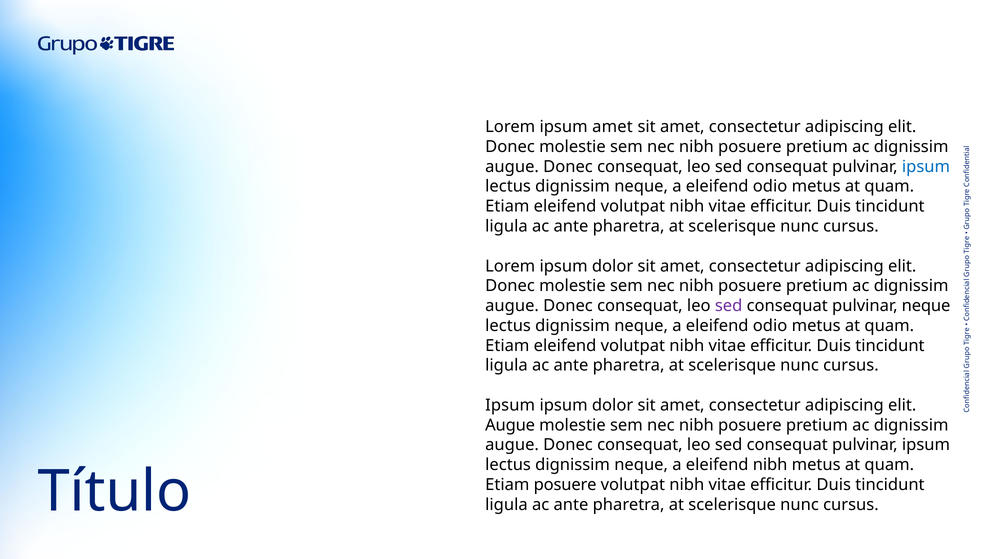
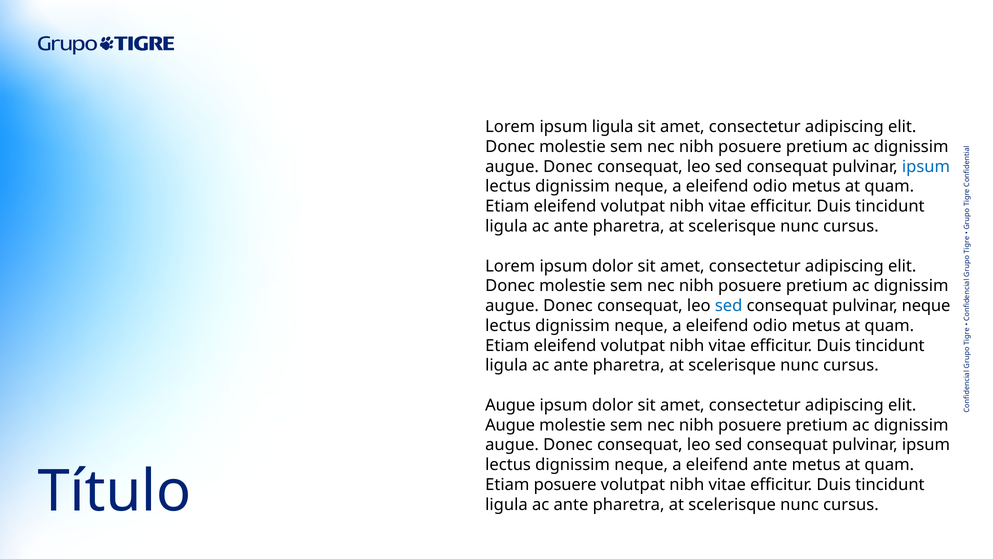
ipsum amet: amet -> ligula (613, 127)
sed colour: purple -> blue (729, 306)
Ipsum: Ipsum -> Augue (510, 405)
eleifend nibh: nibh -> ante (770, 464)
